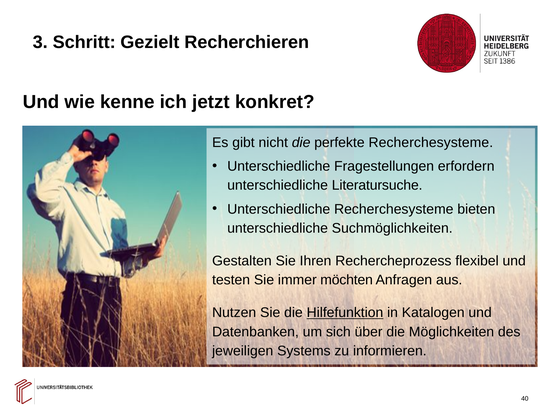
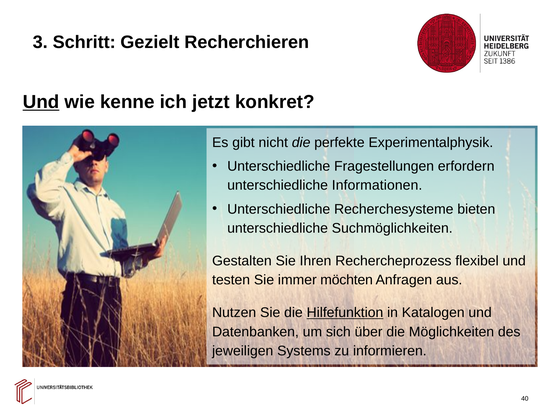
Und underline: none -> present (41, 102)
perfekte Recherchesysteme: Recherchesysteme -> Experimentalphysik (431, 143)
Literatursuche: Literatursuche -> Informationen (377, 185)
